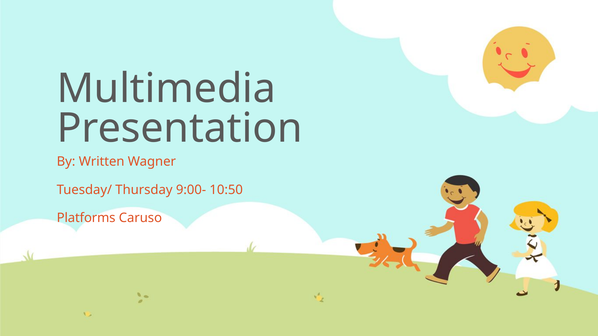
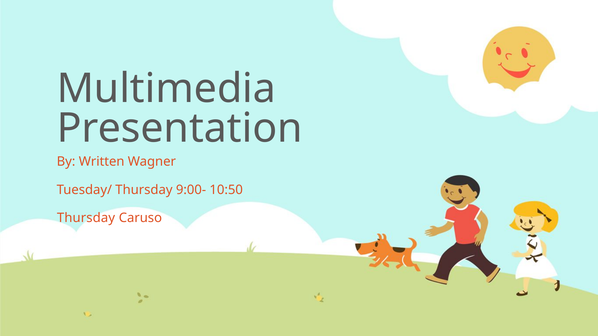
Platforms: Platforms -> Thursday (86, 218)
